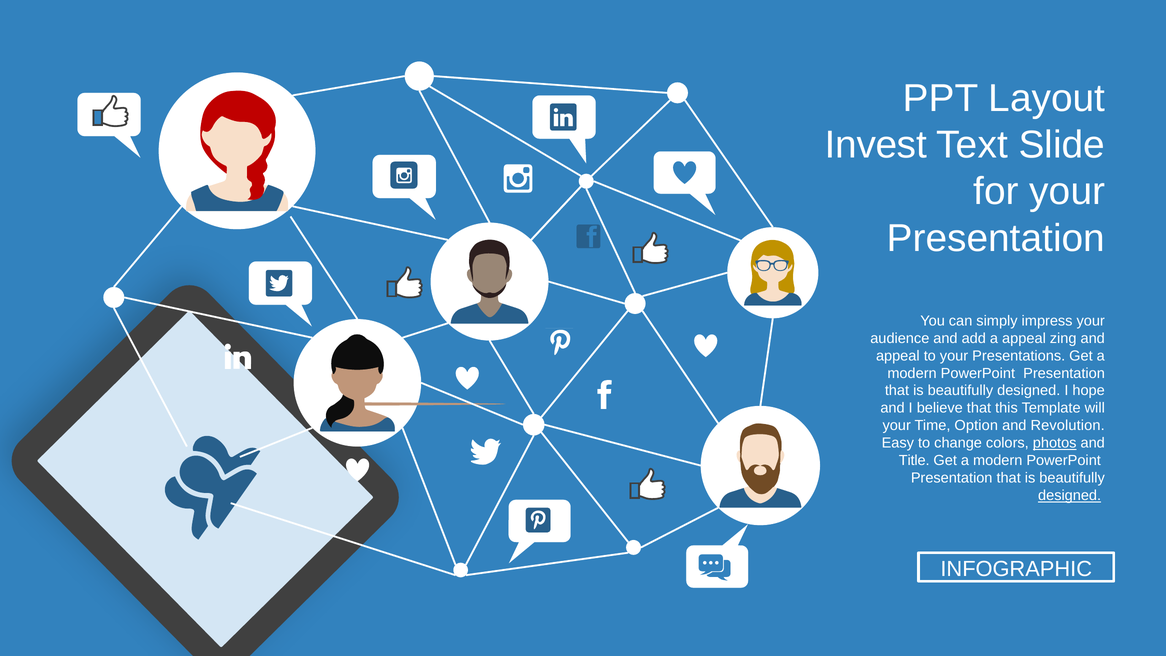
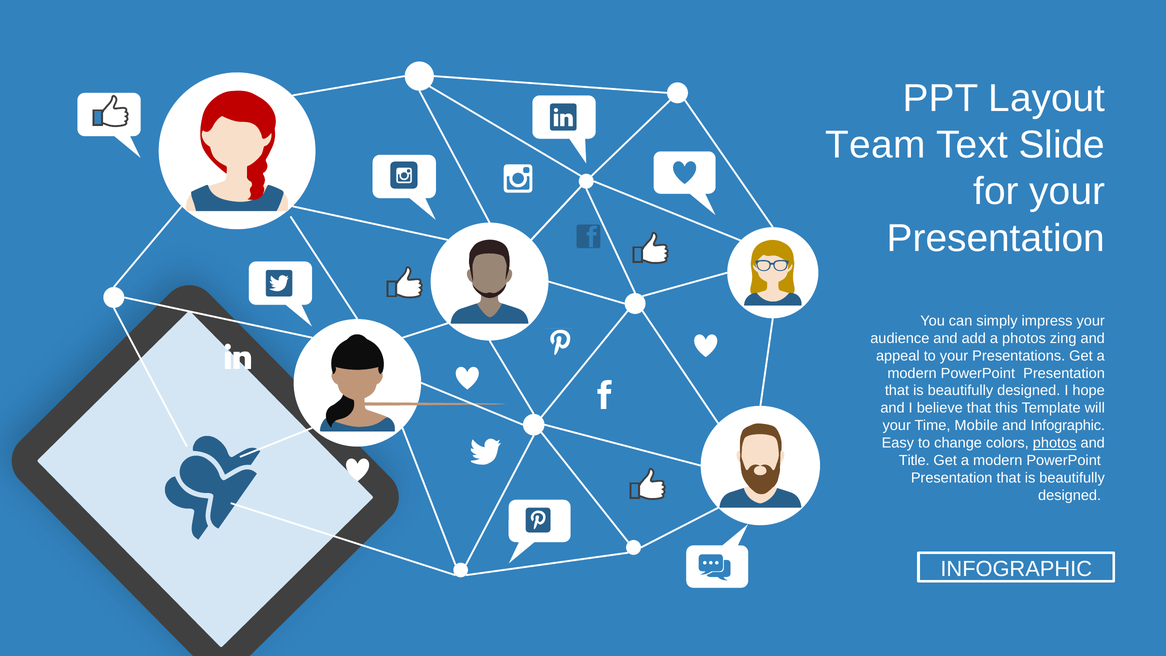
Invest: Invest -> Team (875, 145)
a appeal: appeal -> photos (1024, 338)
Option: Option -> Mobile (976, 426)
and Revolution: Revolution -> Infographic (1068, 426)
designed underline: present -> none (1070, 496)
